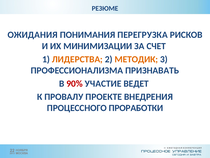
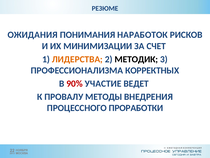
ПЕРЕГРУЗКА: ПЕРЕГРУЗКА -> НАРАБОТОК (143, 35)
МЕТОДИК colour: orange -> black (136, 59)
ПРИЗНАВАТЬ: ПРИЗНАВАТЬ -> КОРРЕКТНЫХ (152, 70)
ПРОЕКТЕ: ПРОЕКТЕ -> МЕТОДЫ (104, 96)
